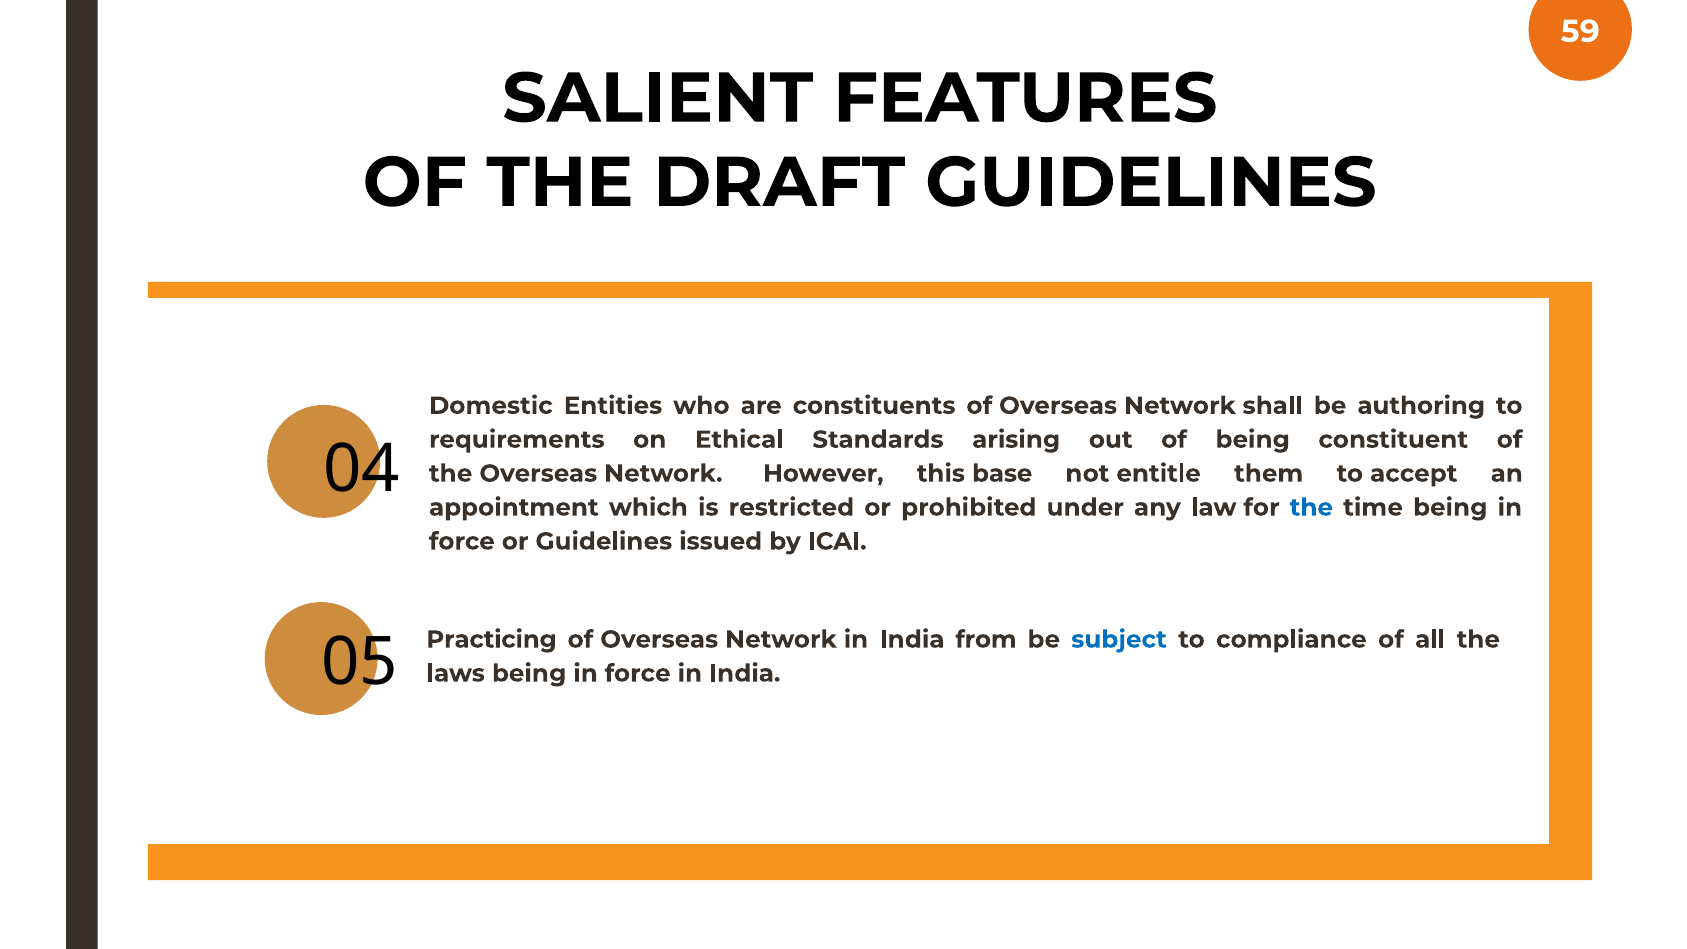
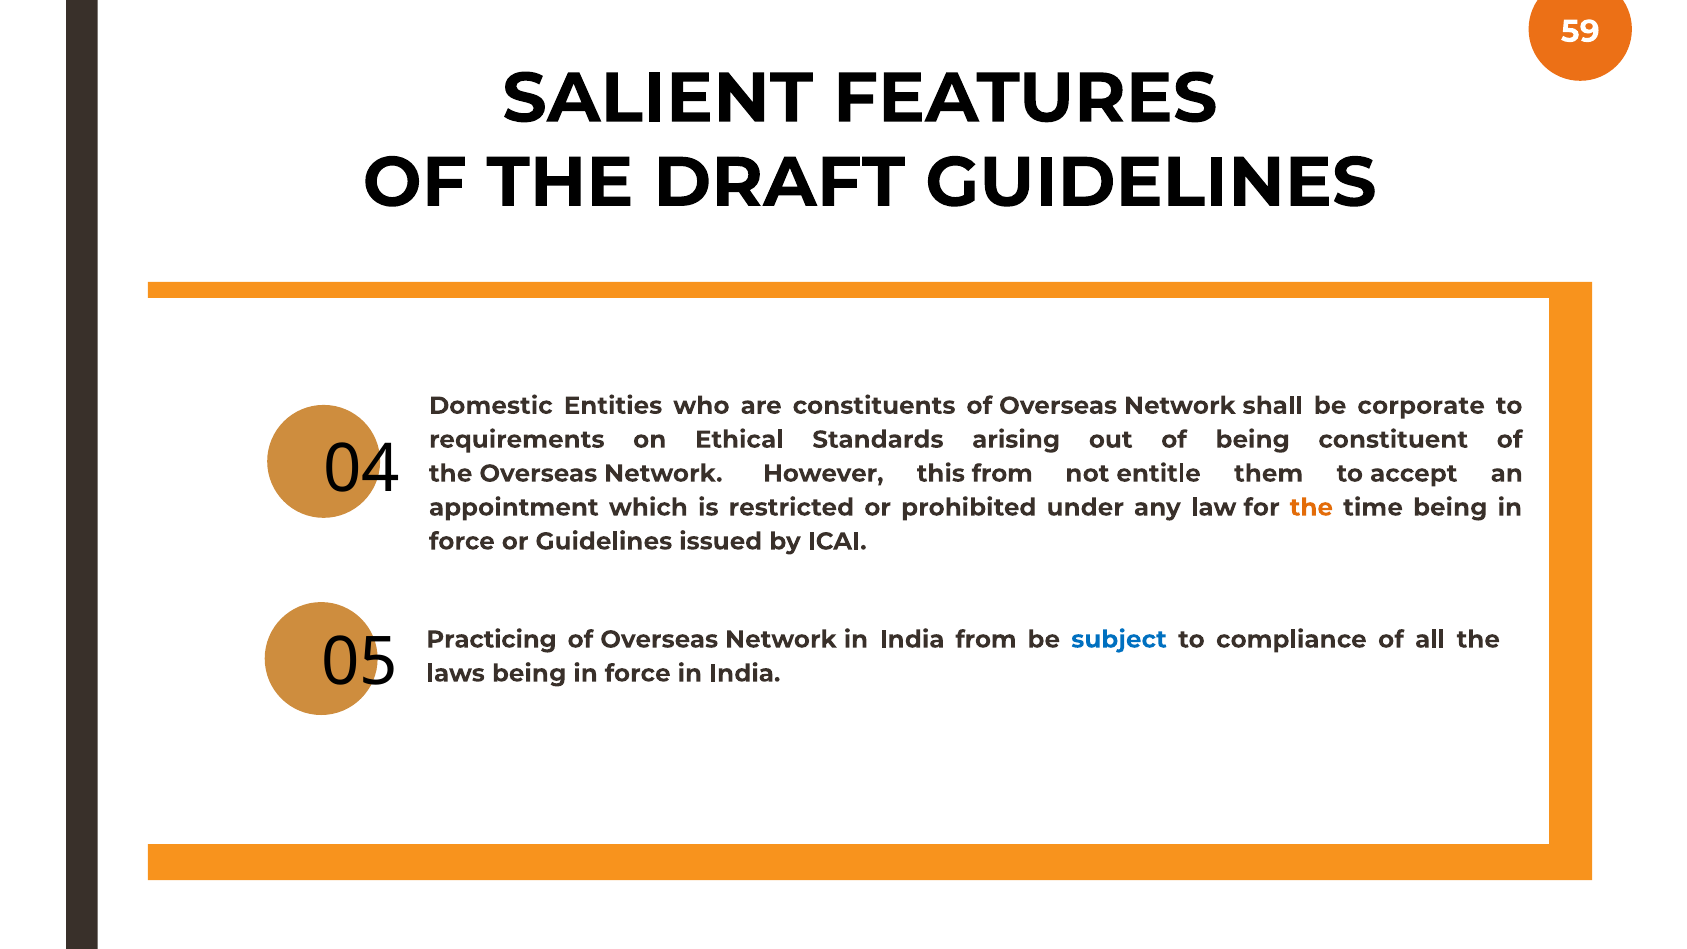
authoring: authoring -> corporate (1421, 406)
this base: base -> from (1002, 474)
the colour: blue -> orange (1311, 507)
